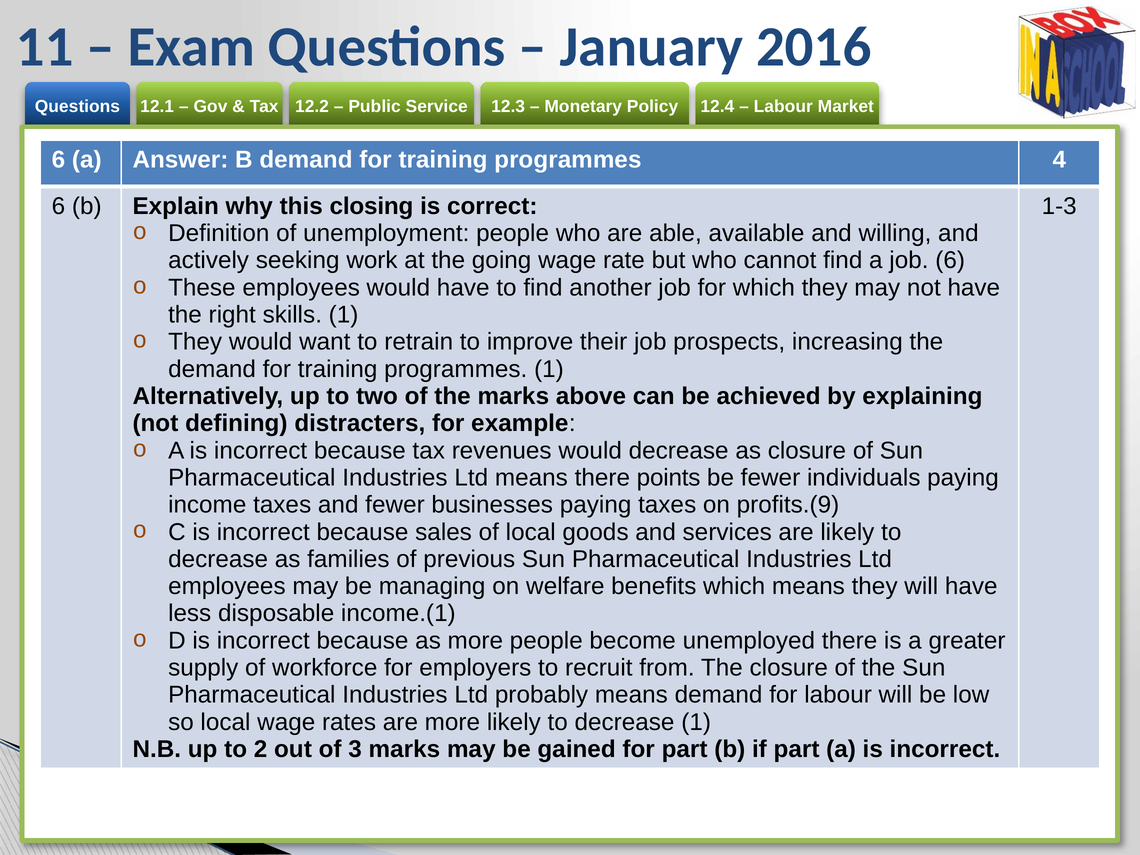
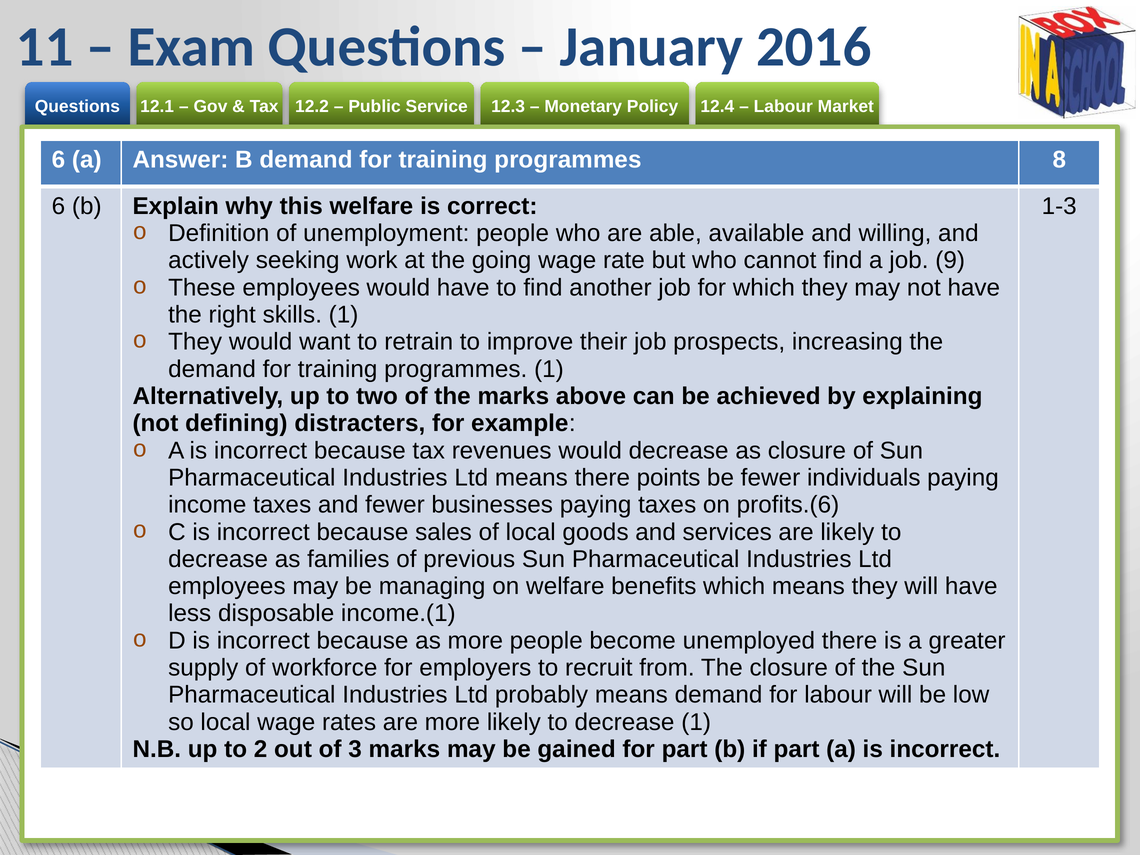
4: 4 -> 8 (1059, 160)
this closing: closing -> welfare (371, 206)
job 6: 6 -> 9 (950, 260)
profits.(9: profits.(9 -> profits.(6 (788, 505)
